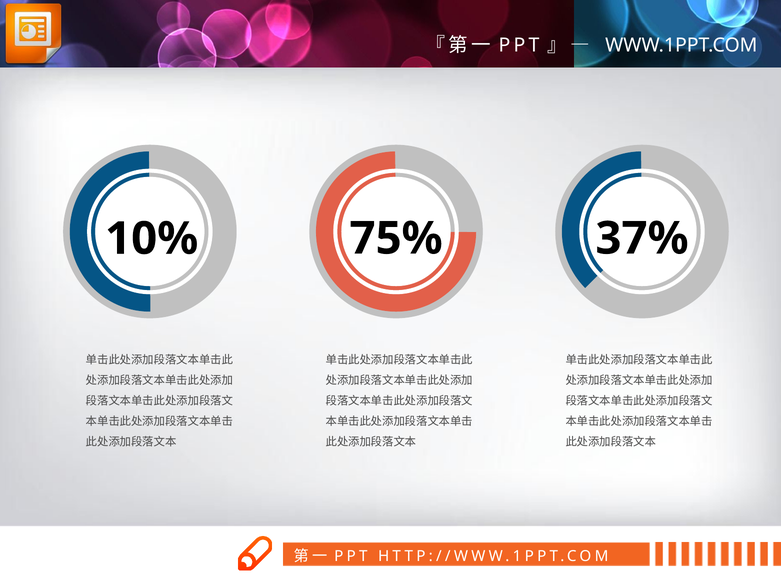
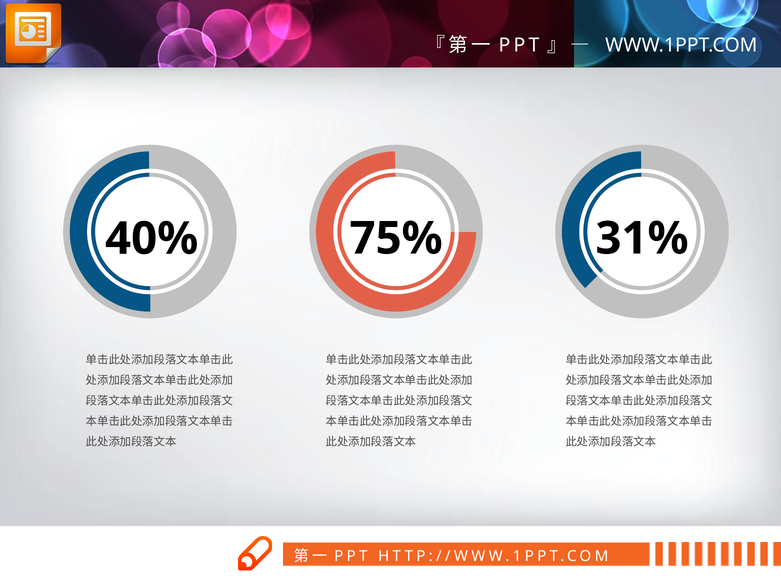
10%: 10% -> 40% (152, 239)
37%: 37% -> 31% (642, 238)
